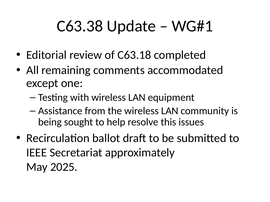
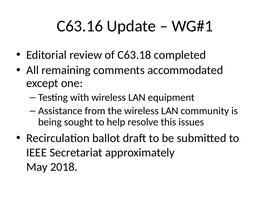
C63.38: C63.38 -> C63.16 (80, 26)
2025: 2025 -> 2018 (64, 167)
